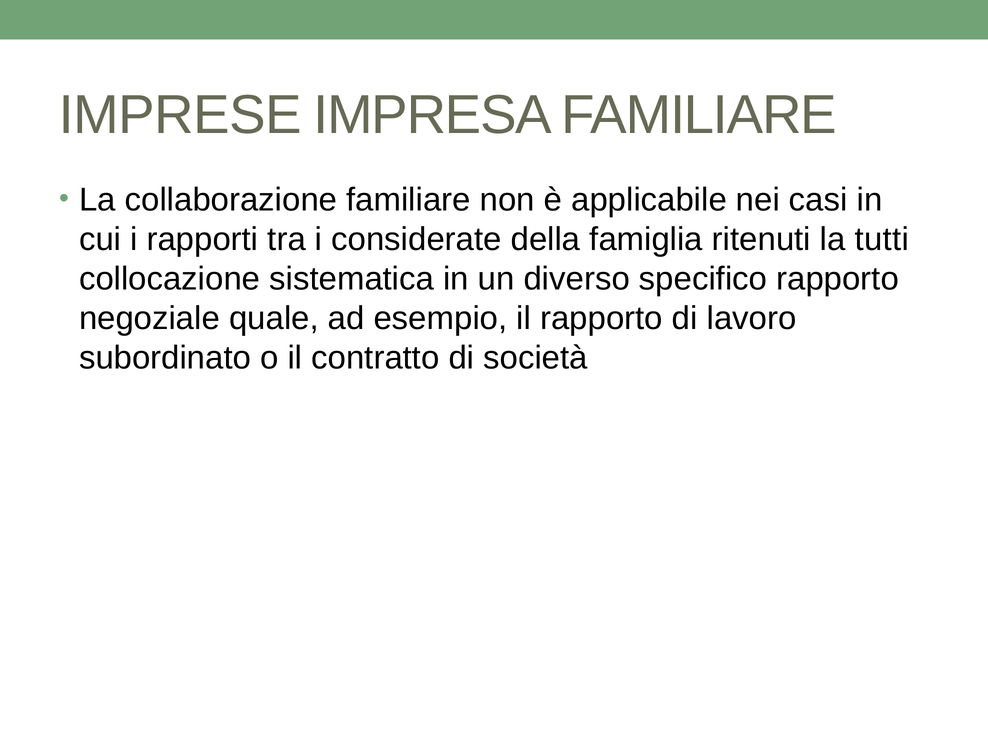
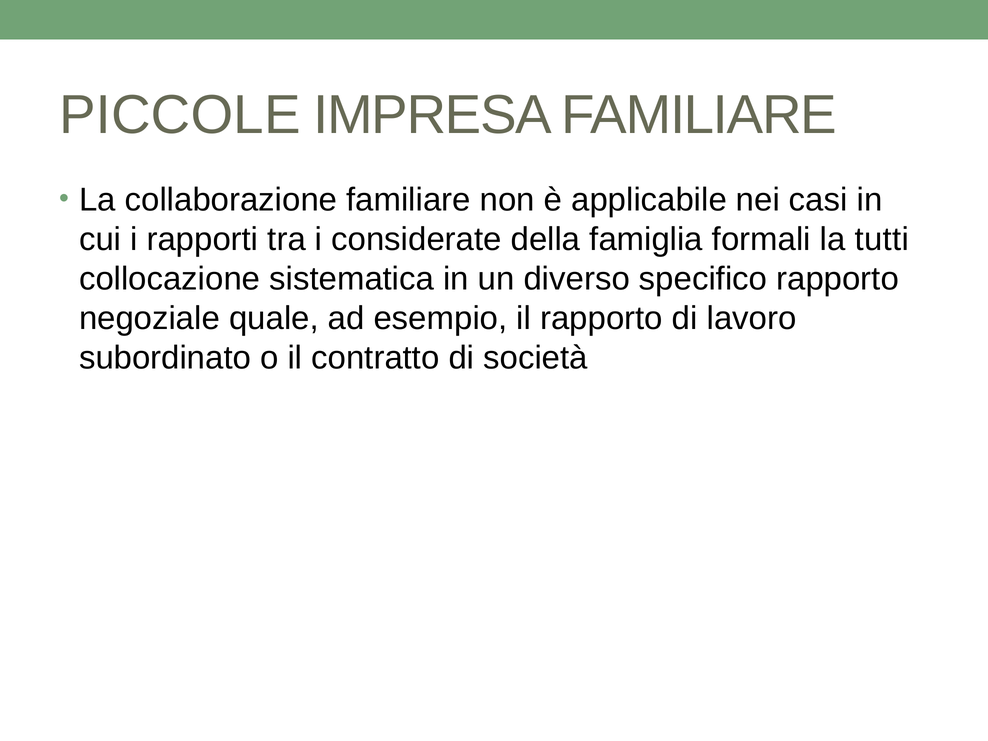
IMPRESE: IMPRESE -> PICCOLE (180, 115)
ritenuti: ritenuti -> formali (761, 239)
